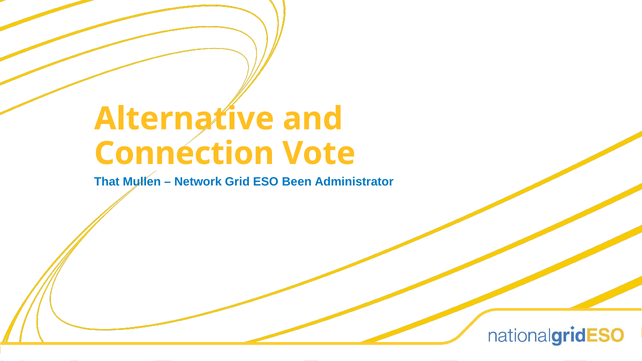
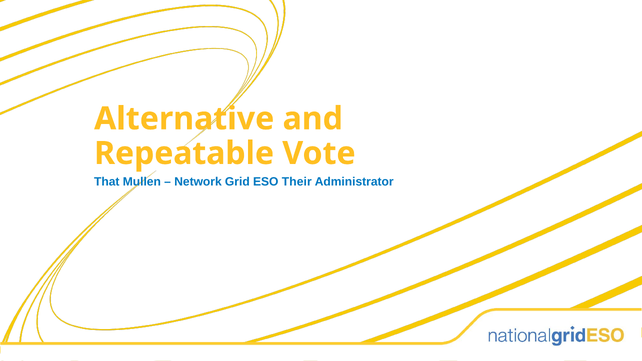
Connection: Connection -> Repeatable (184, 153)
Been: Been -> Their (297, 182)
